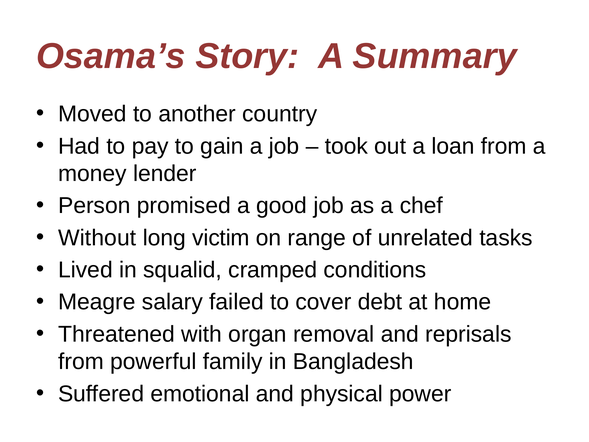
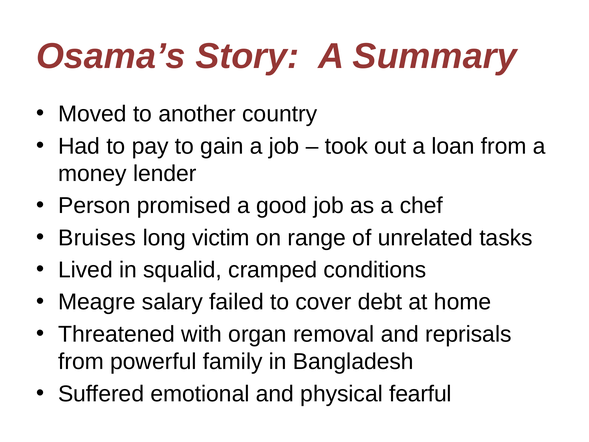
Without: Without -> Bruises (97, 238)
power: power -> fearful (420, 394)
